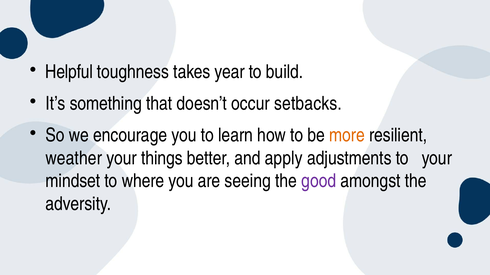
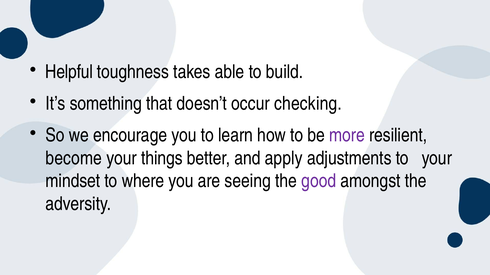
year: year -> able (230, 72)
setbacks: setbacks -> checking (308, 104)
more colour: orange -> purple (347, 135)
weather: weather -> become (74, 158)
